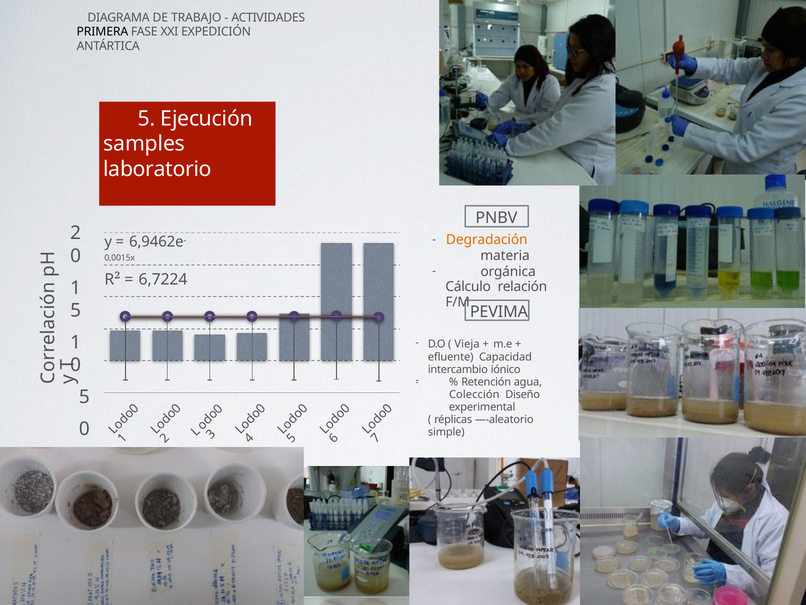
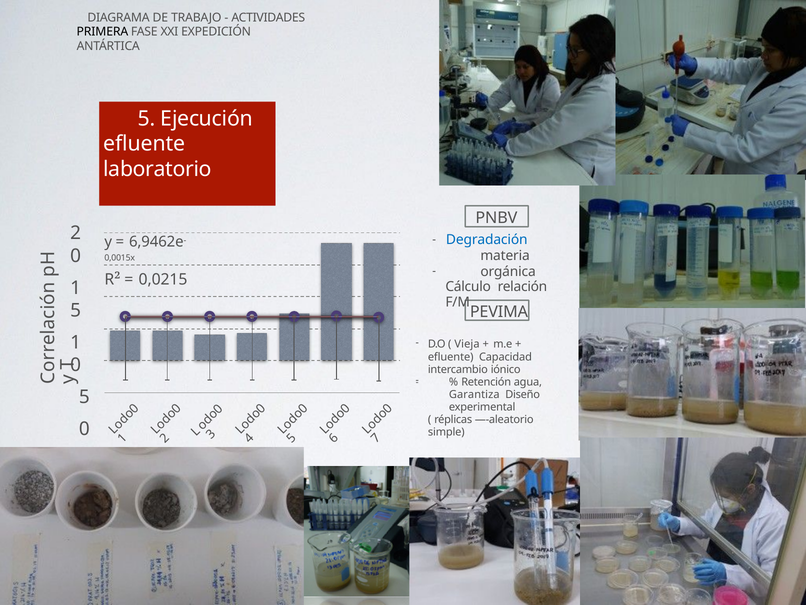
samples: samples -> efluente (144, 144)
Degradación colour: orange -> blue (487, 240)
6,7224: 6,7224 -> 0,0215 (163, 279)
Colección: Colección -> Garantiza (474, 394)
